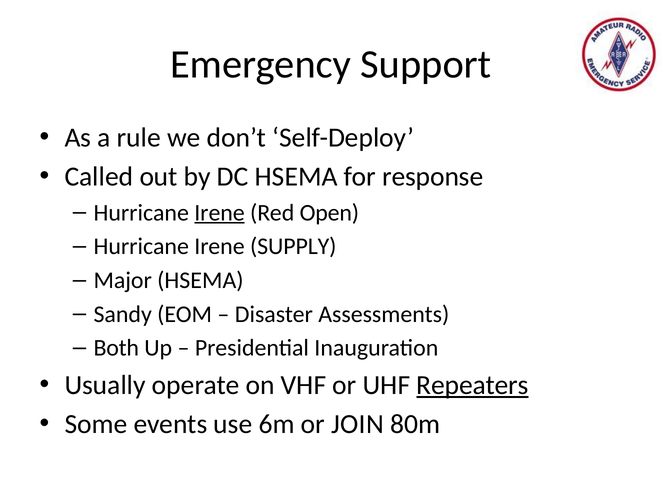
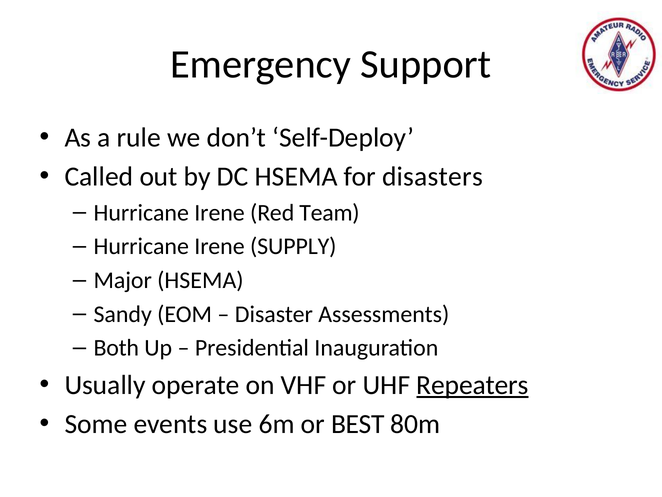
response: response -> disasters (432, 177)
Irene underline: present -> none (219, 212)
Open: Open -> Team (329, 212)
JOIN: JOIN -> BEST (358, 424)
